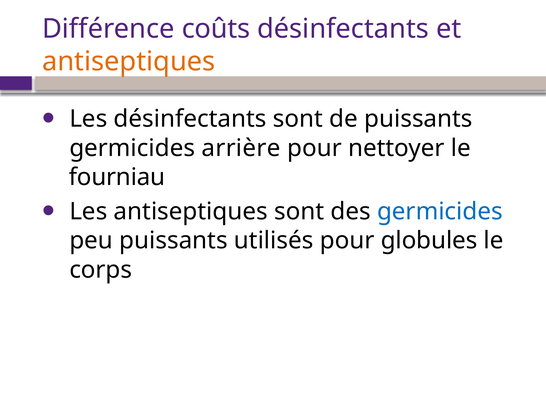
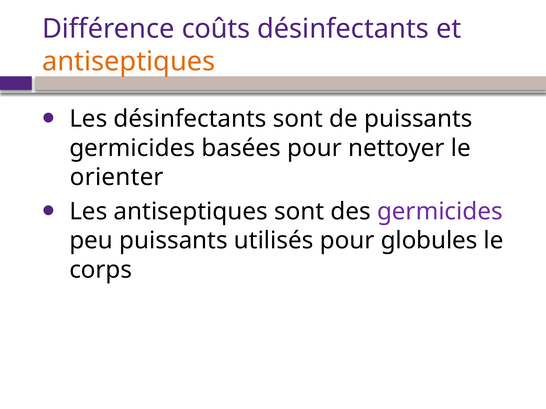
arrière: arrière -> basées (241, 148)
fourniau: fourniau -> orienter (117, 177)
germicides colour: blue -> purple (440, 212)
